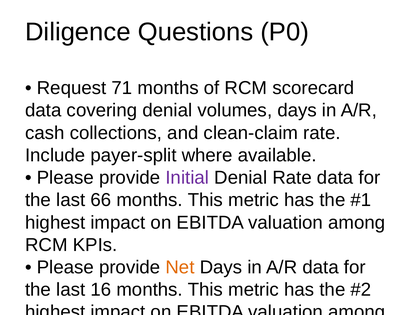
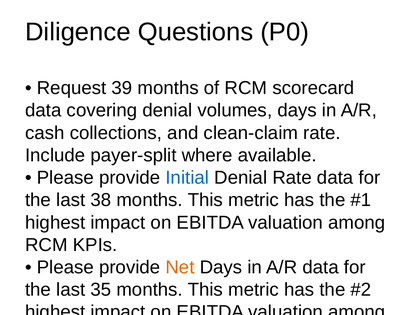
71: 71 -> 39 (122, 88)
Initial colour: purple -> blue (187, 178)
66: 66 -> 38 (101, 200)
16: 16 -> 35 (101, 290)
